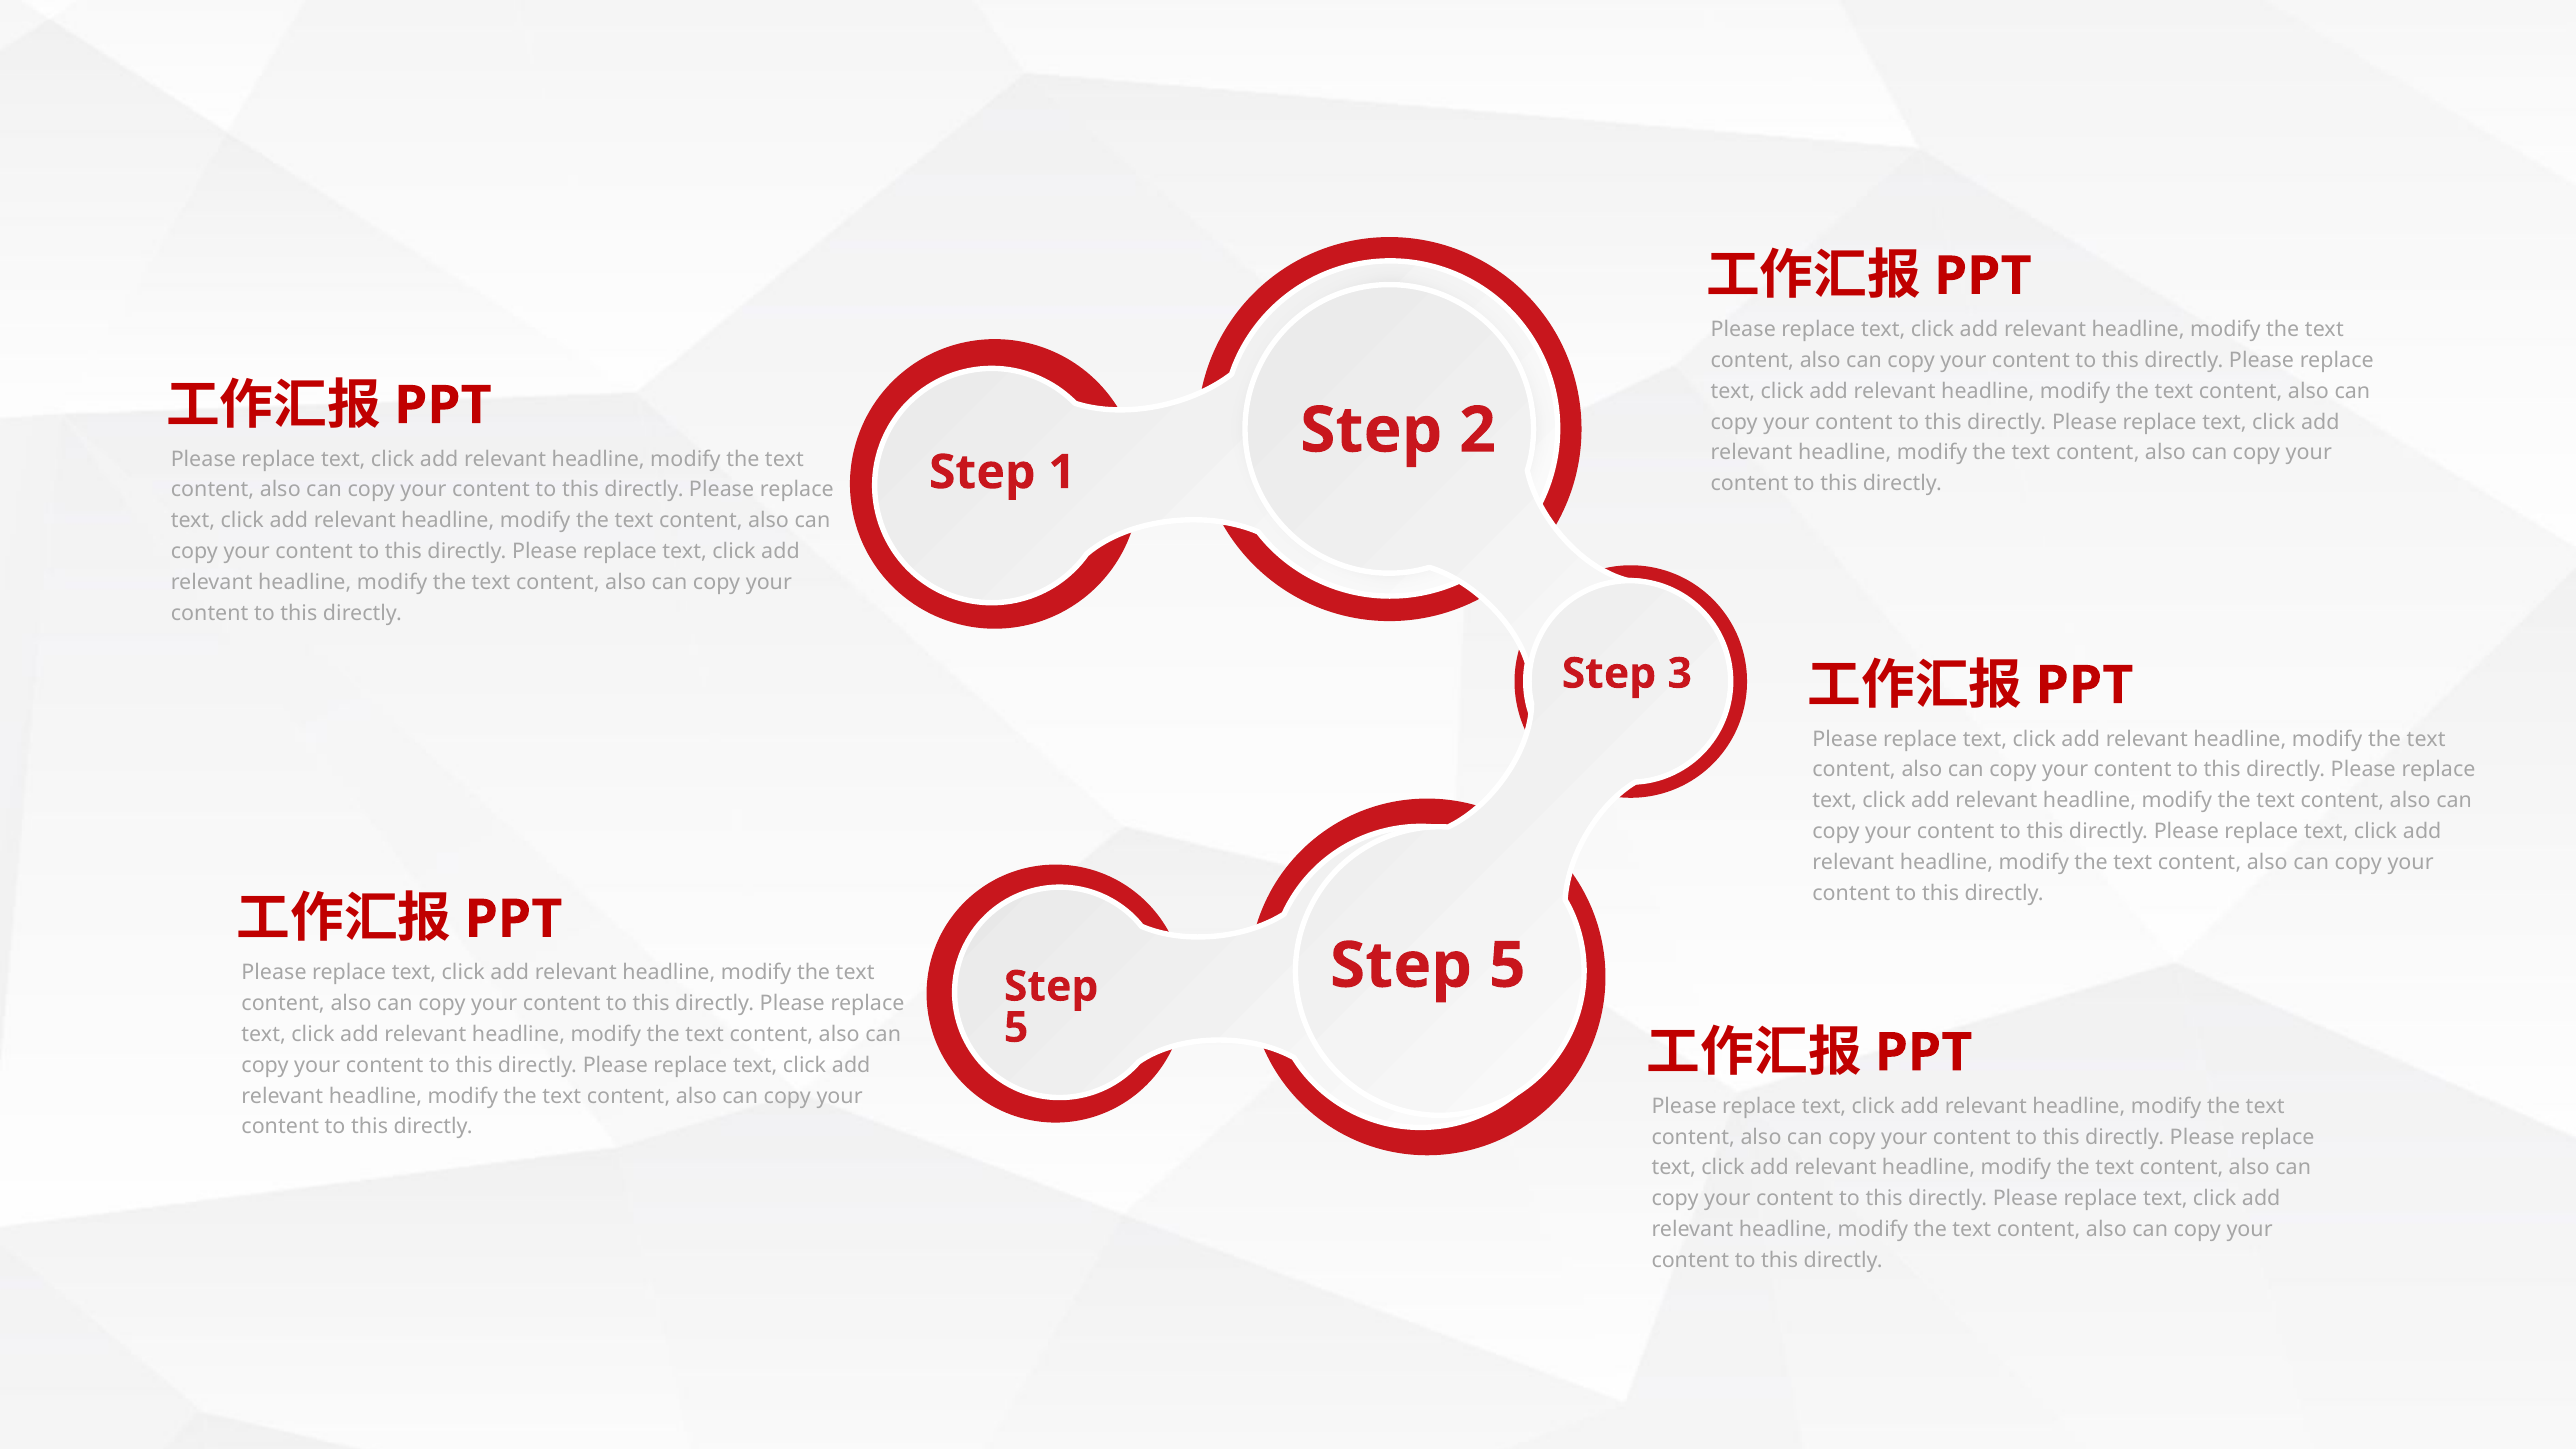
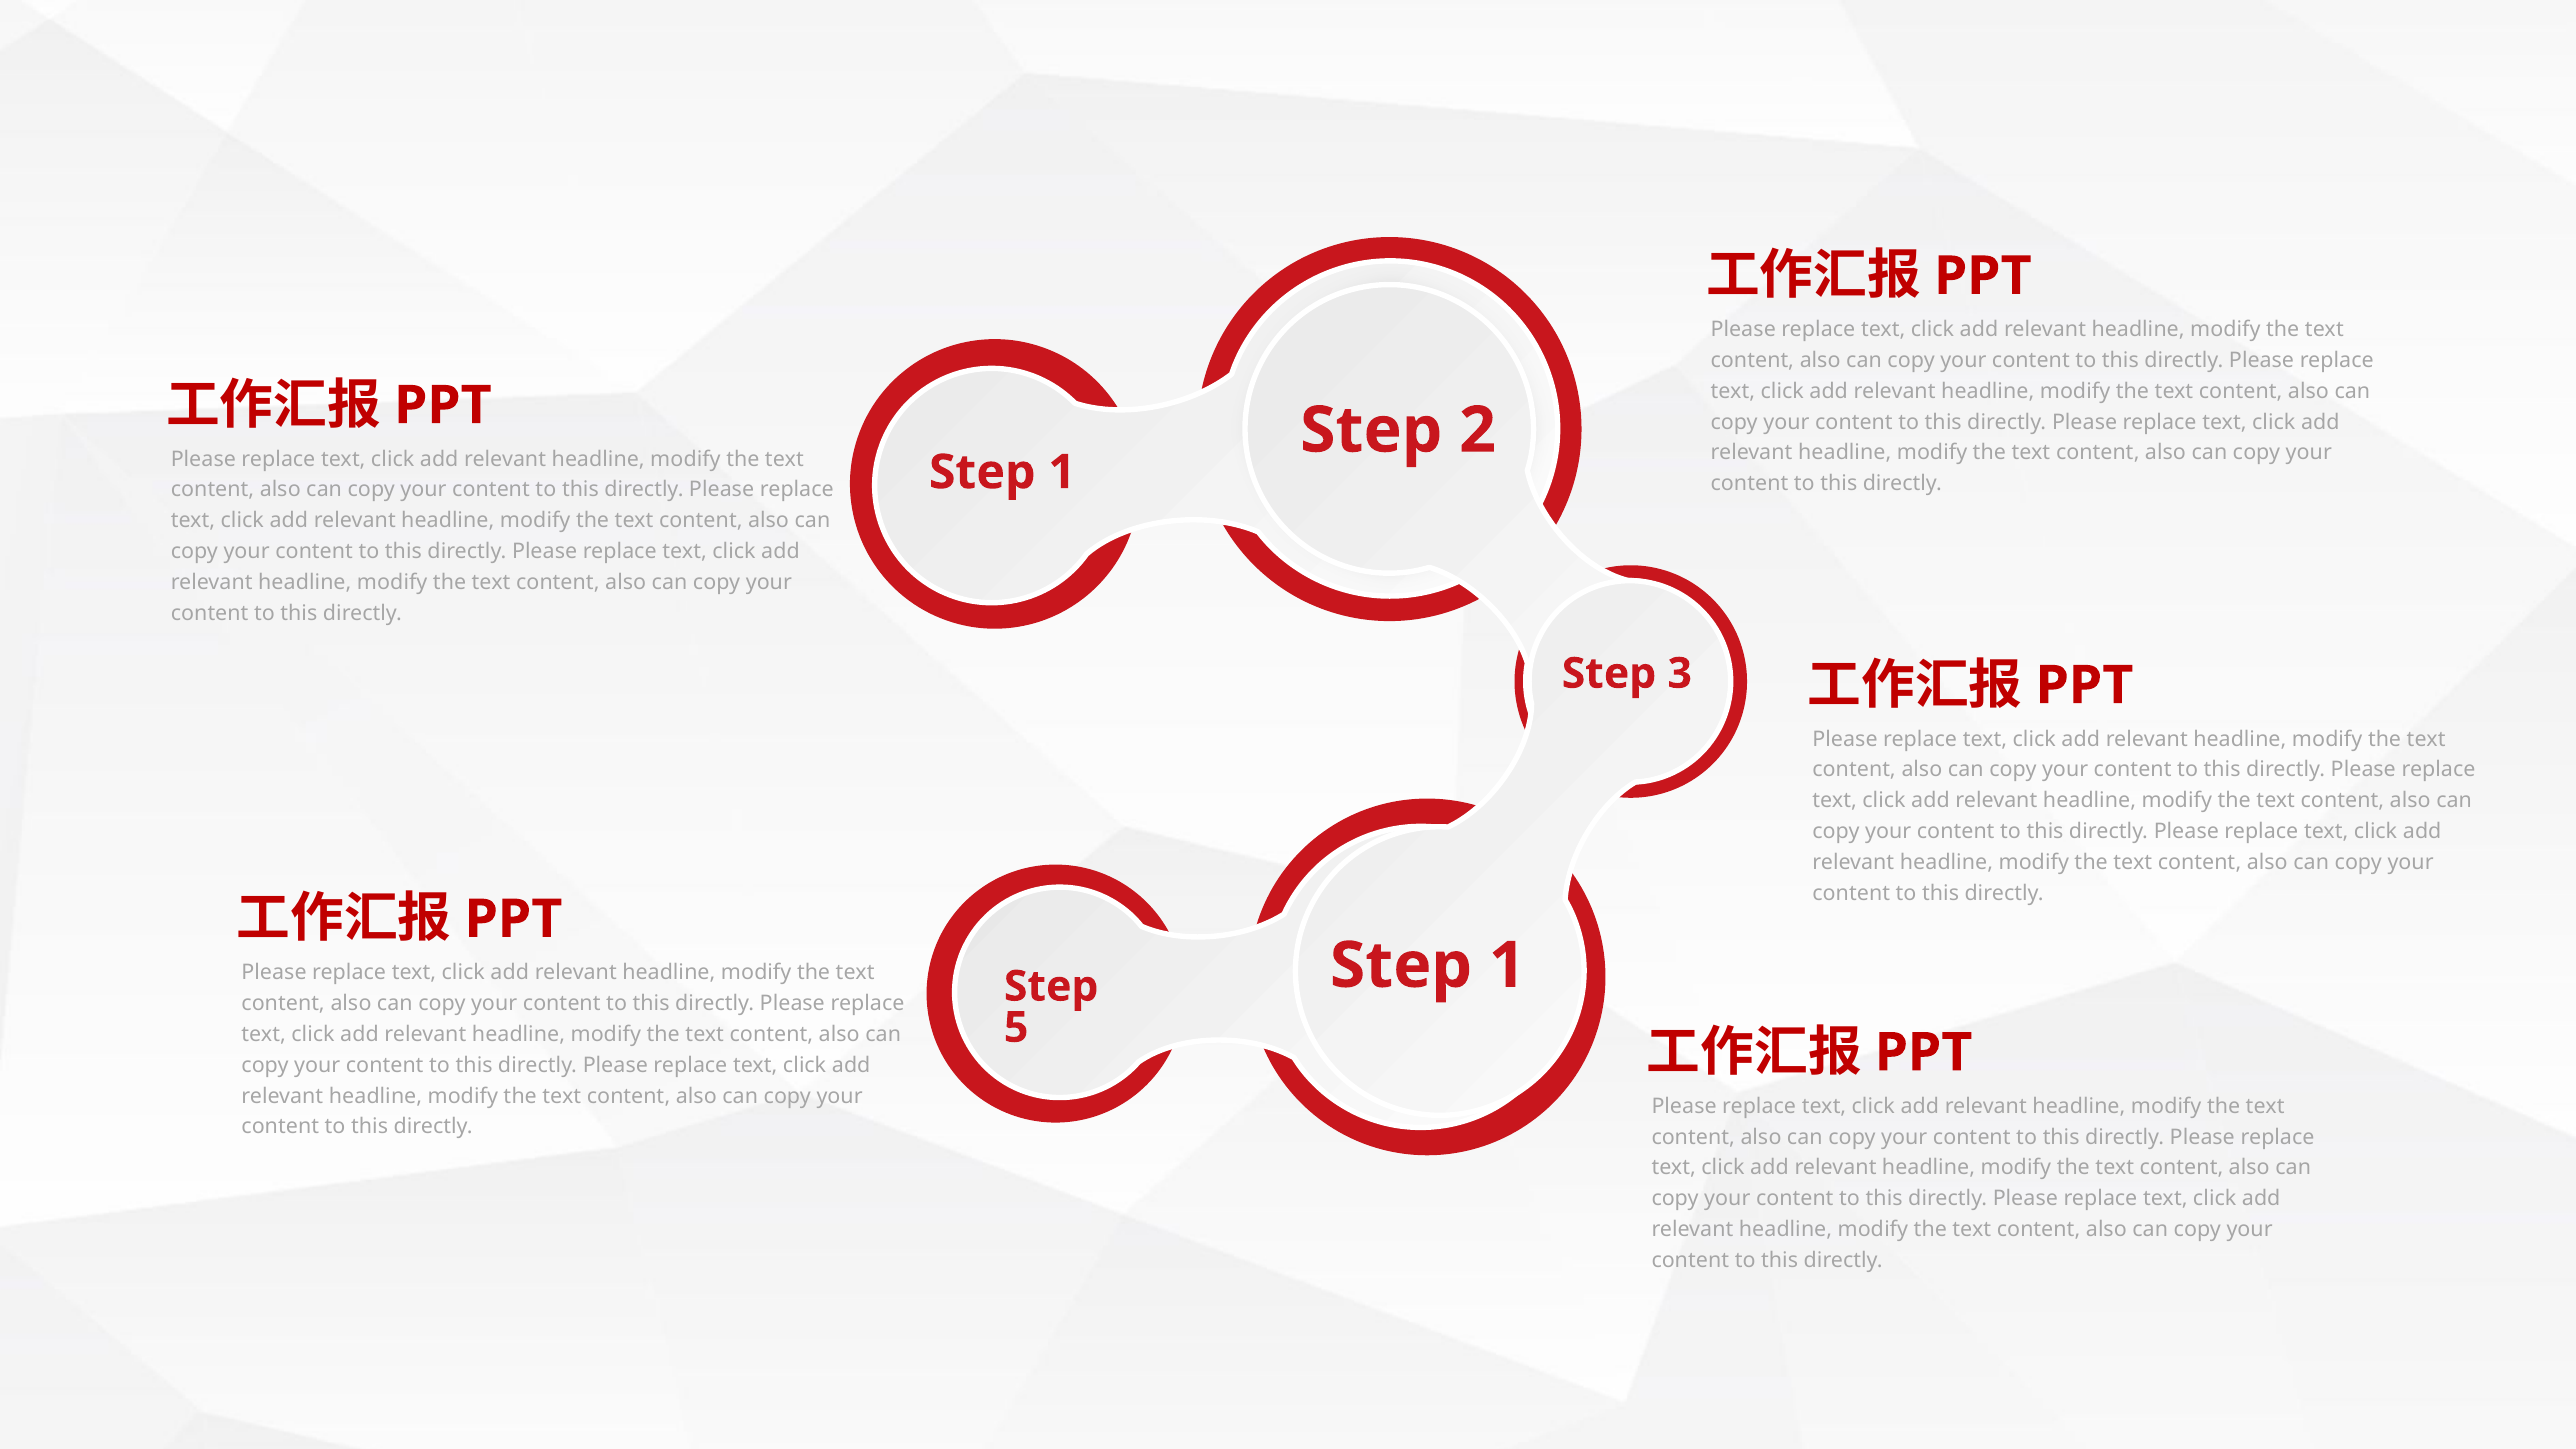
5: 5 -> 1 (1507, 966)
